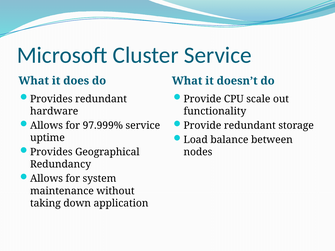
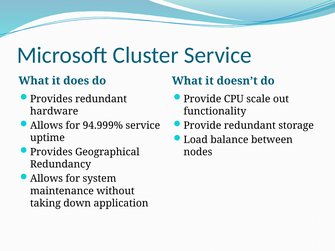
97.999%: 97.999% -> 94.999% (103, 126)
